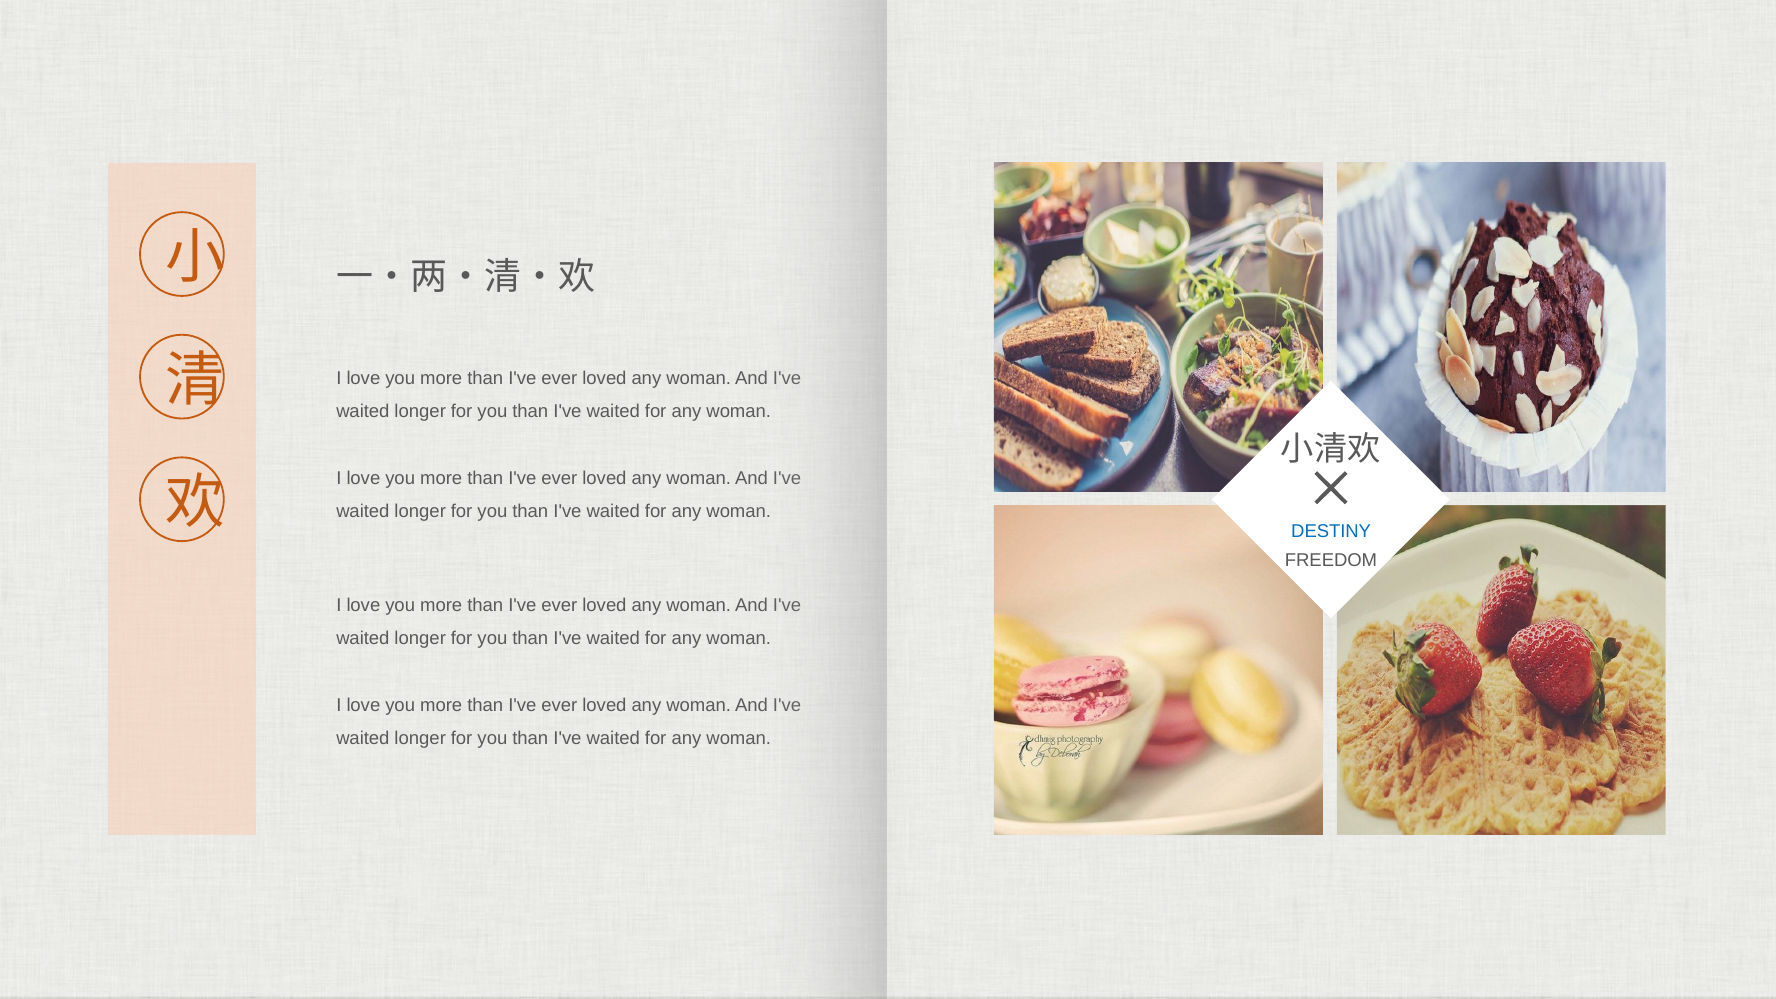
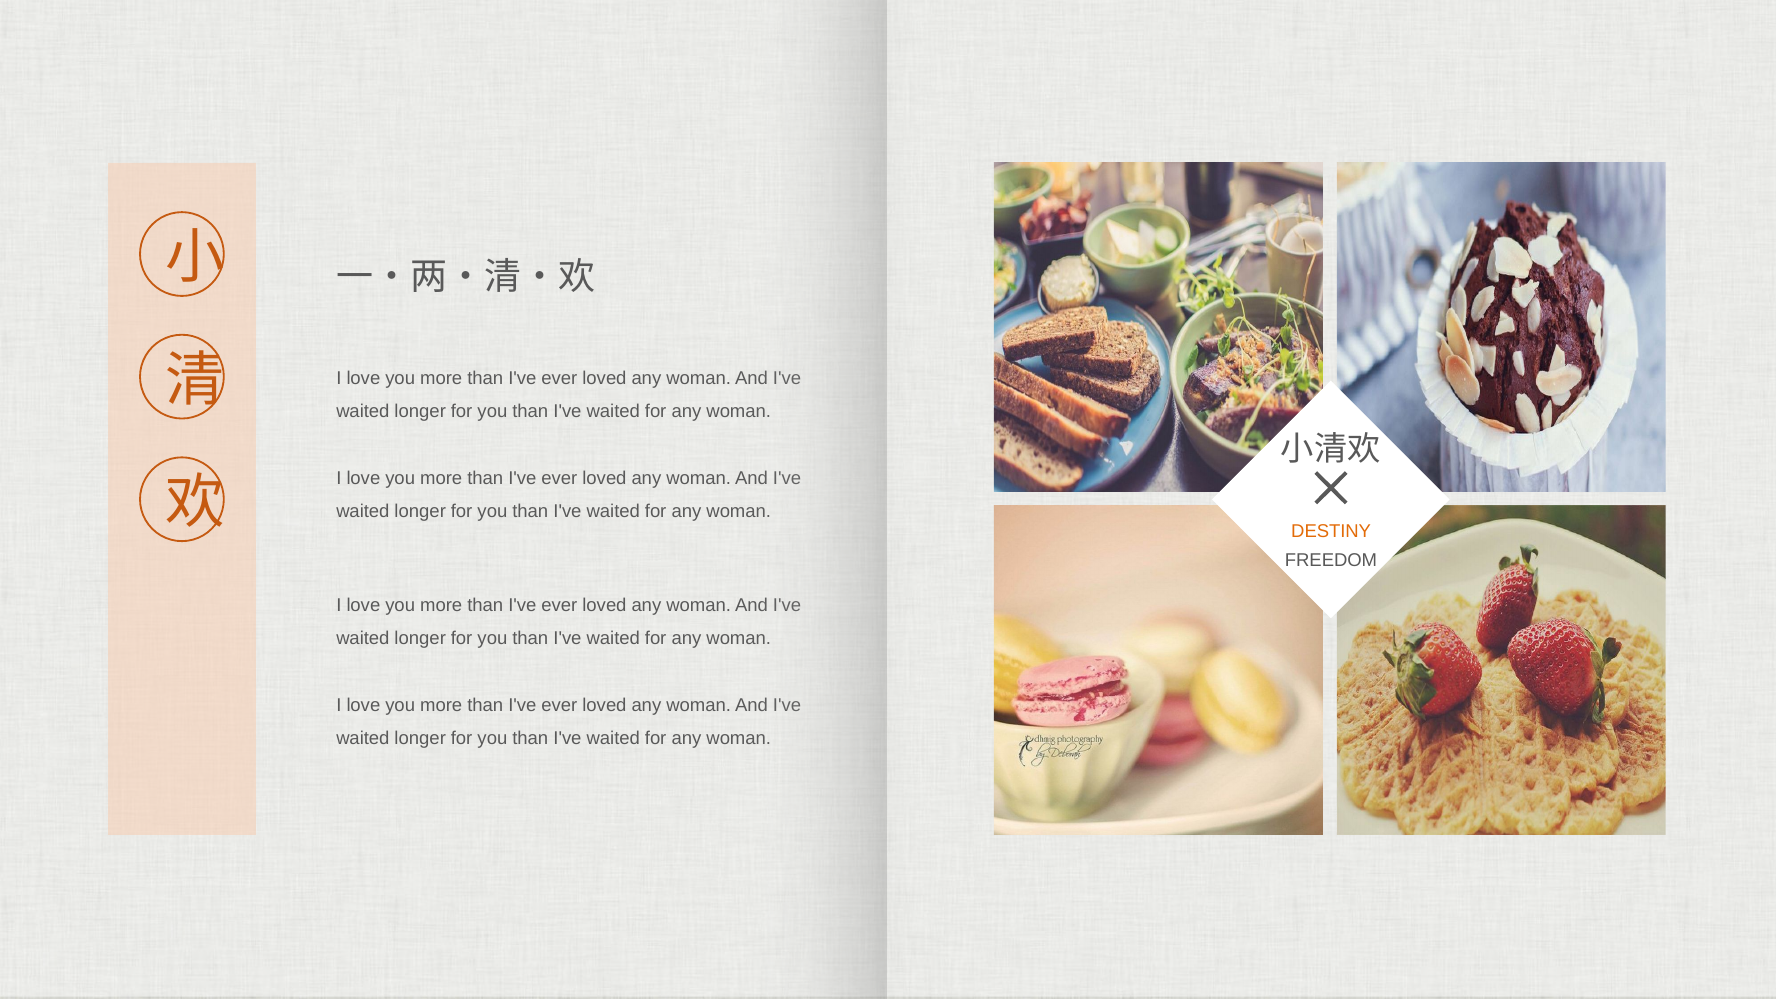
DESTINY colour: blue -> orange (1331, 531)
